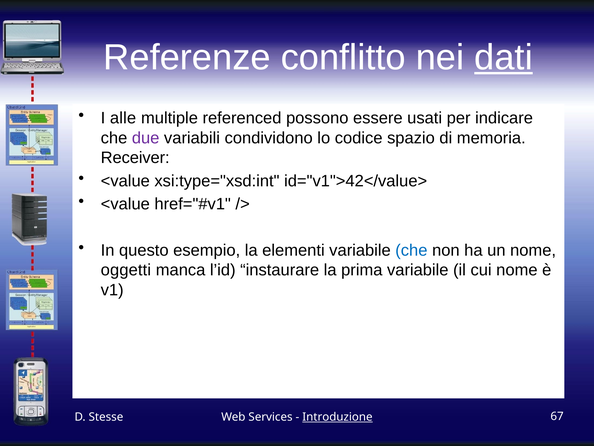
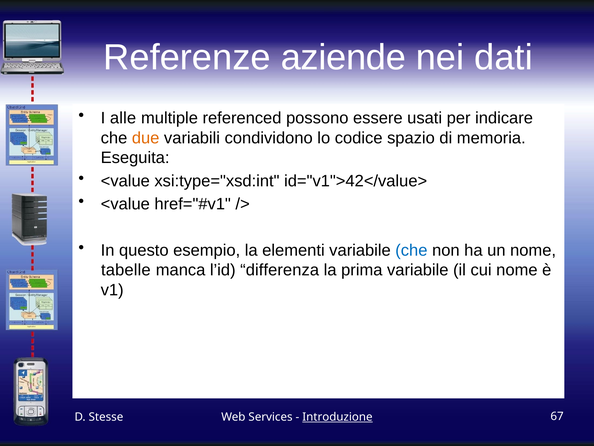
conflitto: conflitto -> aziende (343, 58)
dati underline: present -> none (504, 58)
due colour: purple -> orange (146, 138)
Receiver: Receiver -> Eseguita (135, 158)
oggetti: oggetti -> tabelle (126, 270)
instaurare: instaurare -> differenza (280, 270)
